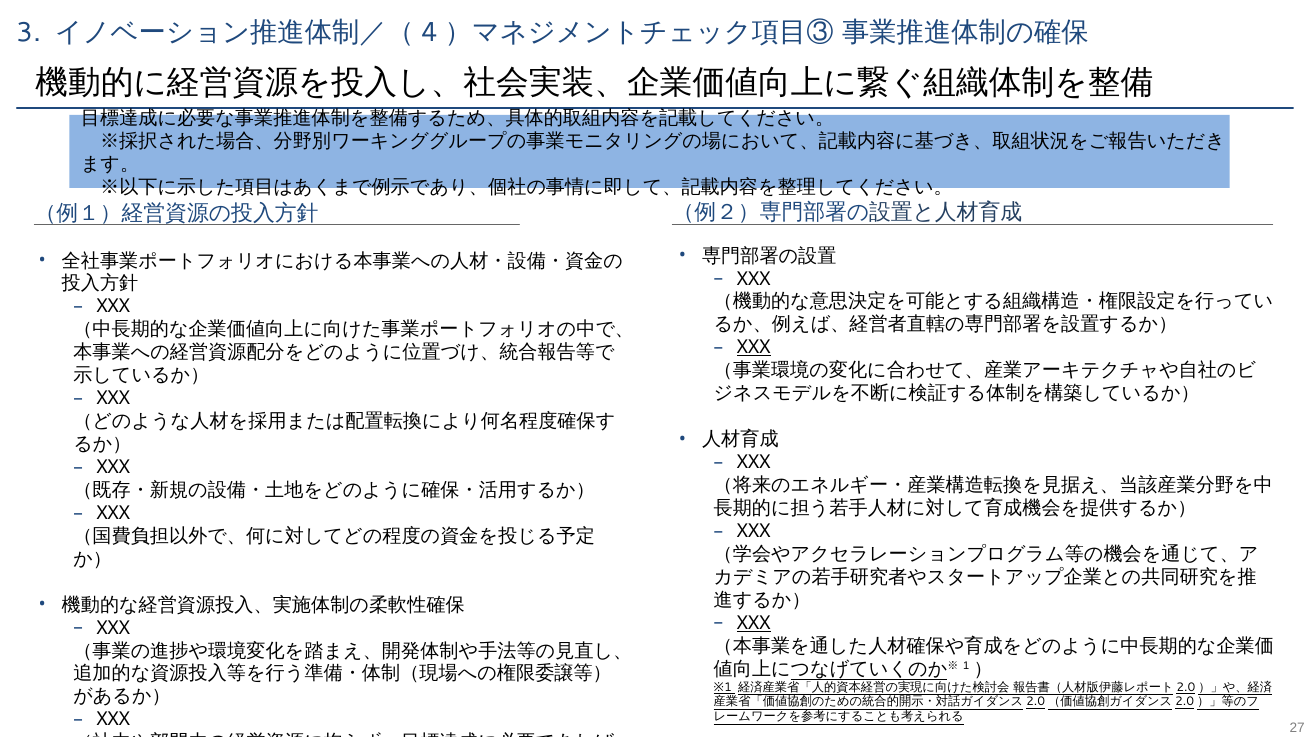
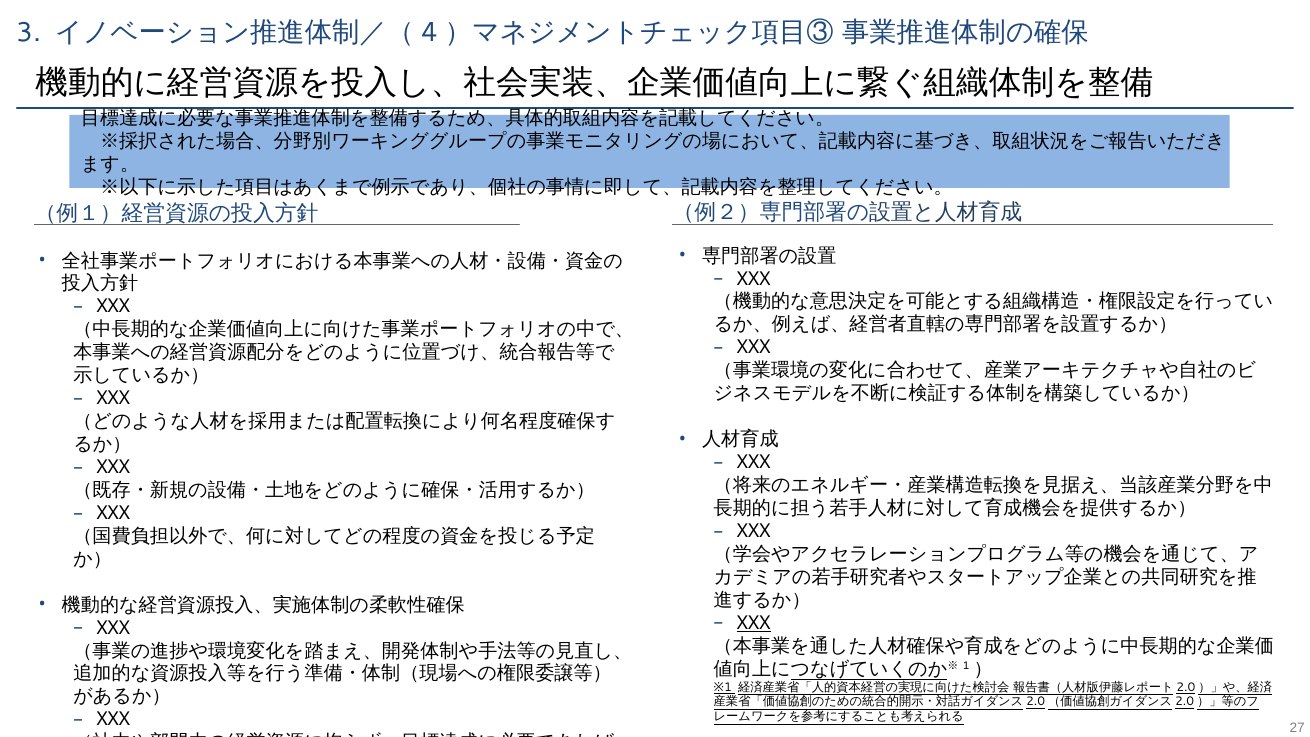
XXX underline: present -> none (754, 348)
